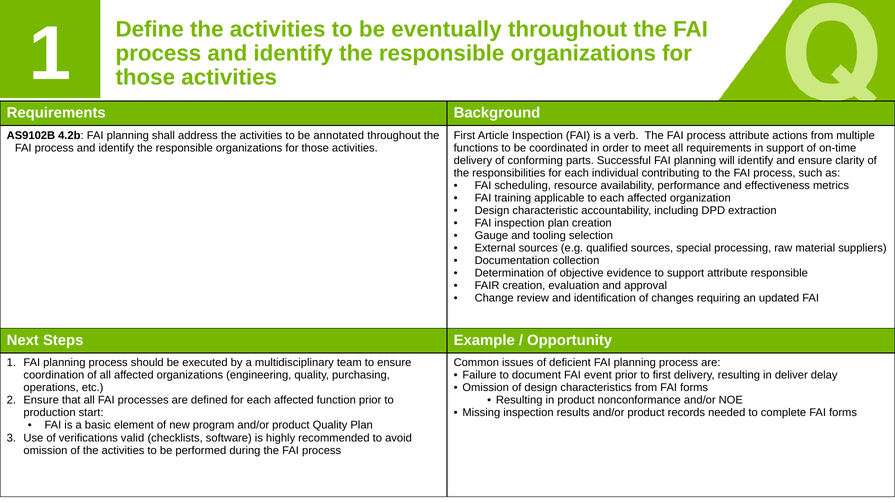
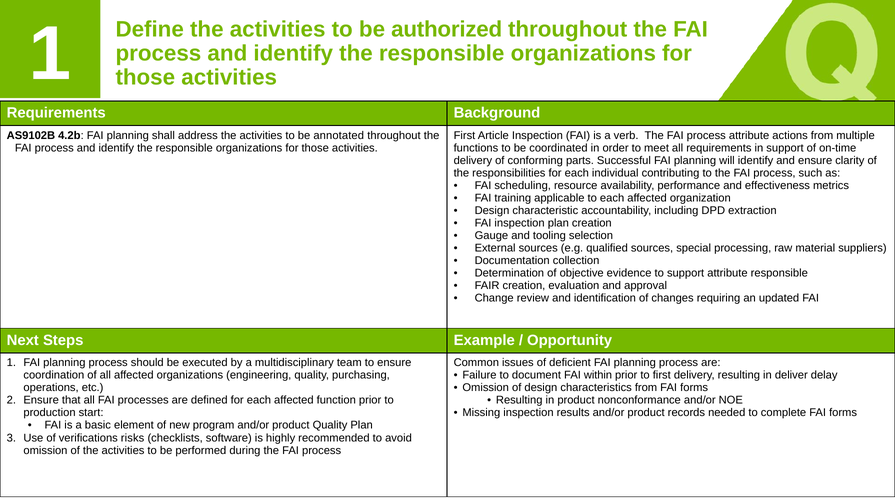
eventually: eventually -> authorized (447, 29)
event: event -> within (598, 376)
valid: valid -> risks (133, 438)
